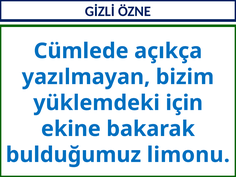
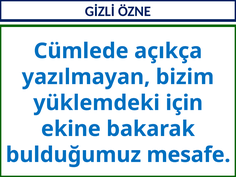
limonu: limonu -> mesafe (189, 155)
